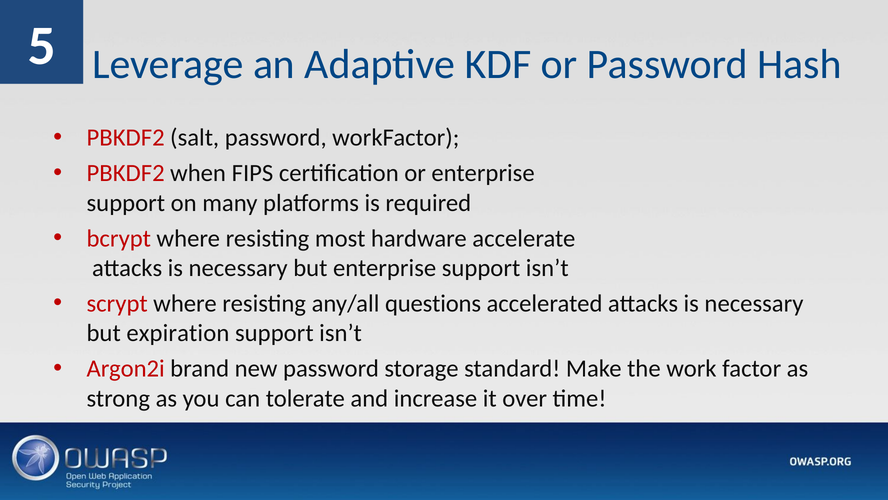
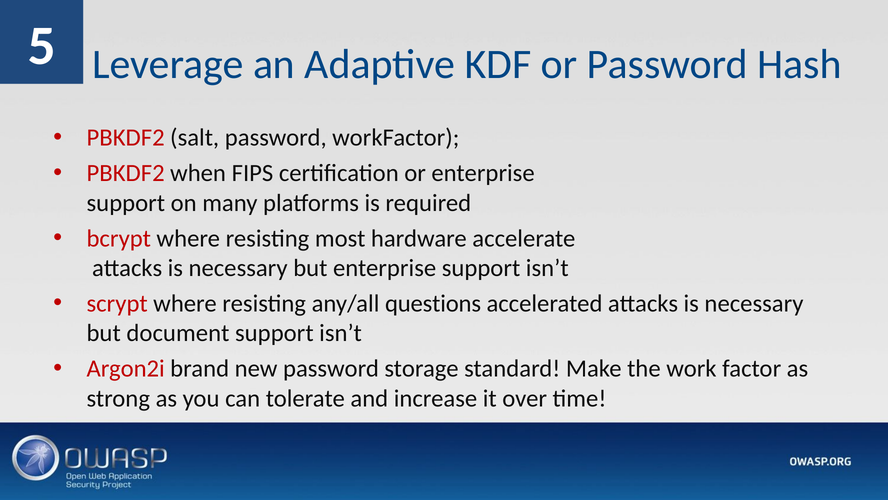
expiration: expiration -> document (178, 333)
